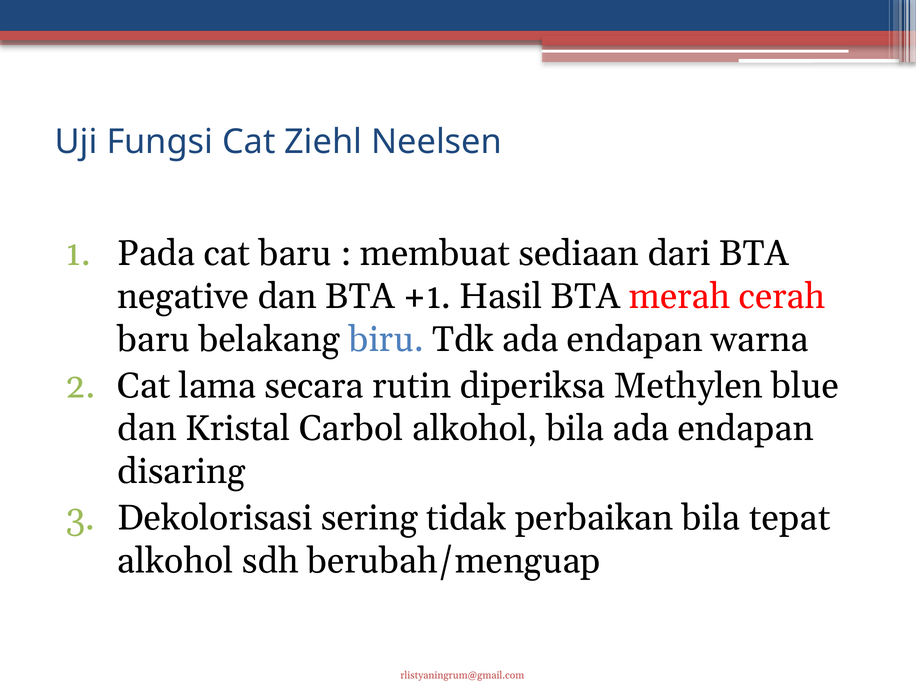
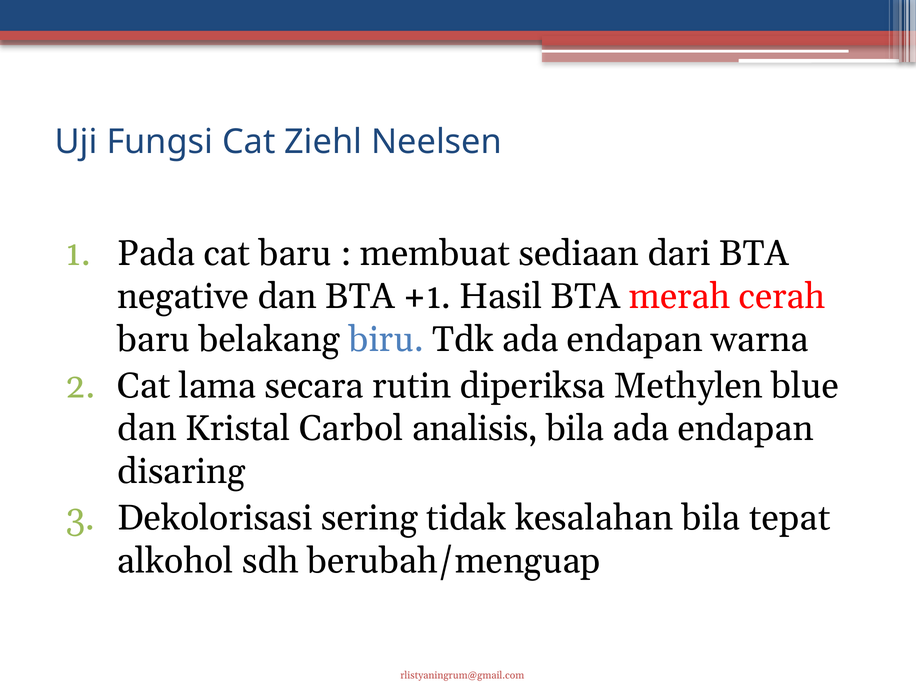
Carbol alkohol: alkohol -> analisis (475, 429)
perbaikan: perbaikan -> kesalahan (594, 518)
